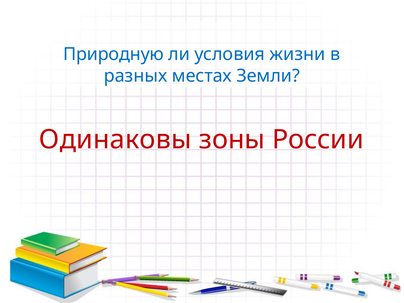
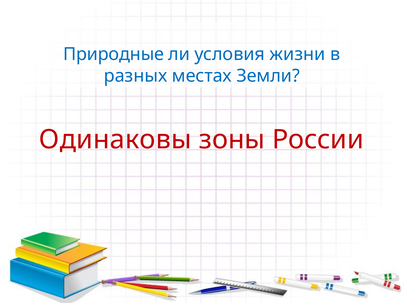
Природную: Природную -> Природные (114, 54)
